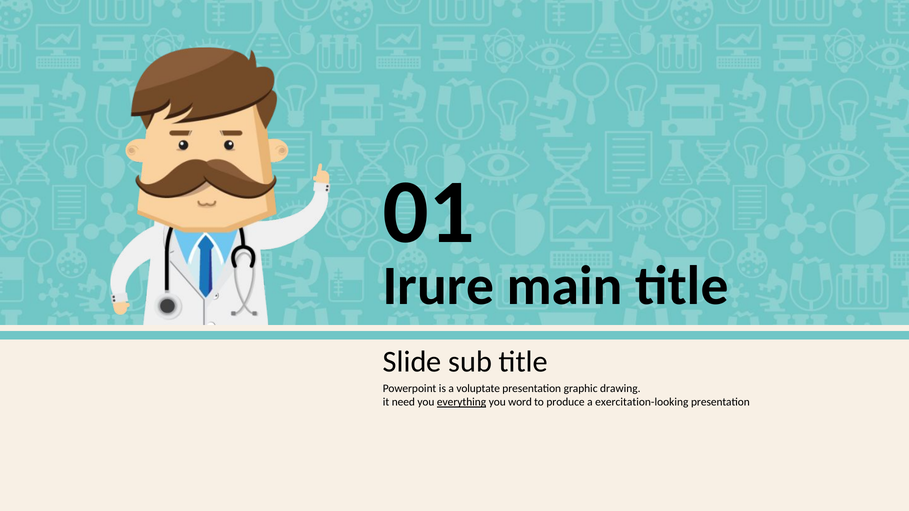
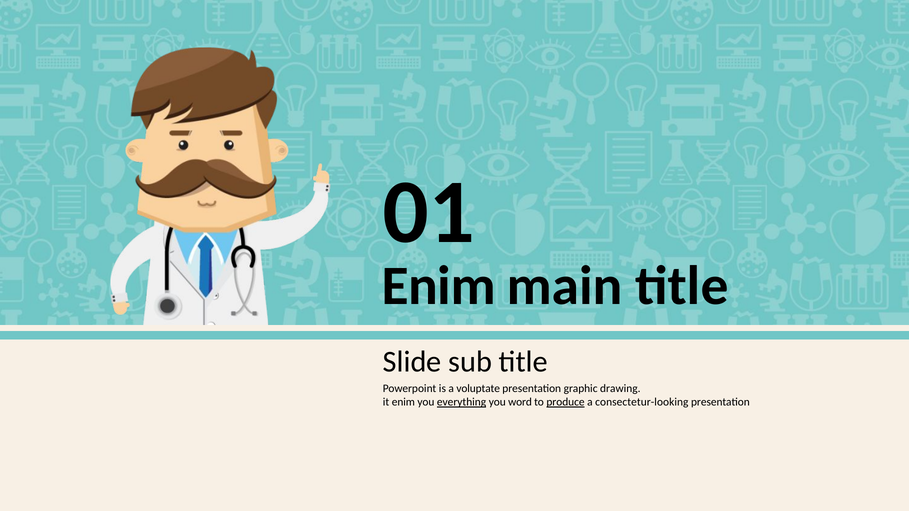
Irure: Irure -> Enim (439, 286)
it need: need -> enim (403, 402)
produce underline: none -> present (565, 402)
exercitation-looking: exercitation-looking -> consectetur-looking (642, 402)
